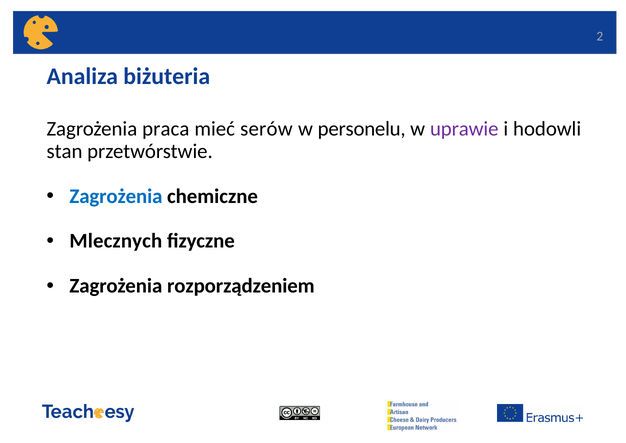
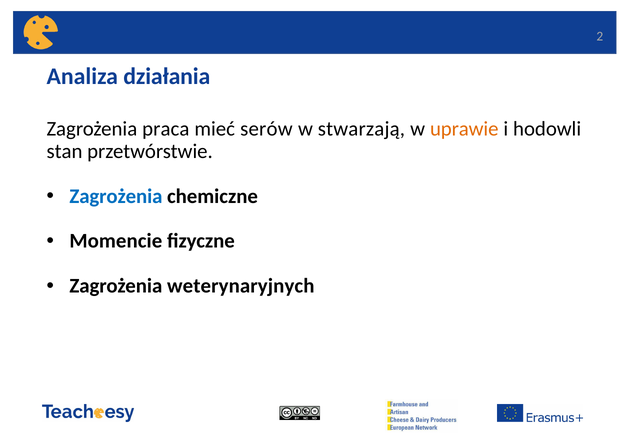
biżuteria: biżuteria -> działania (167, 77)
personelu: personelu -> stwarzają (361, 129)
uprawie colour: purple -> orange (464, 129)
Mlecznych: Mlecznych -> Momencie (116, 241)
rozporządzeniem: rozporządzeniem -> weterynaryjnych (241, 286)
